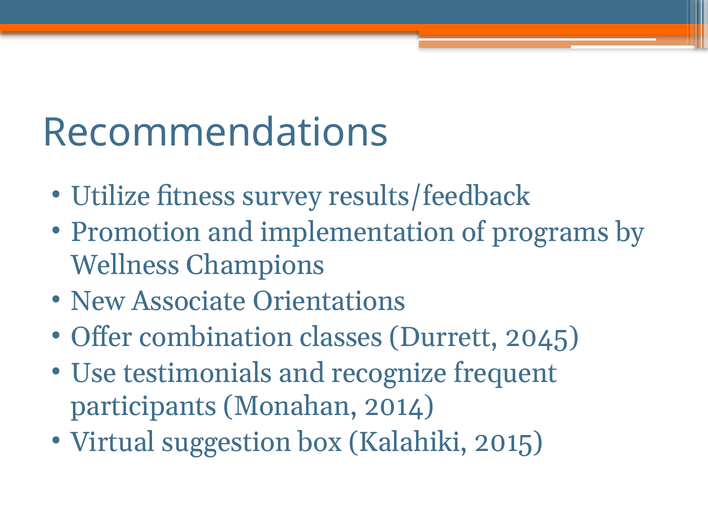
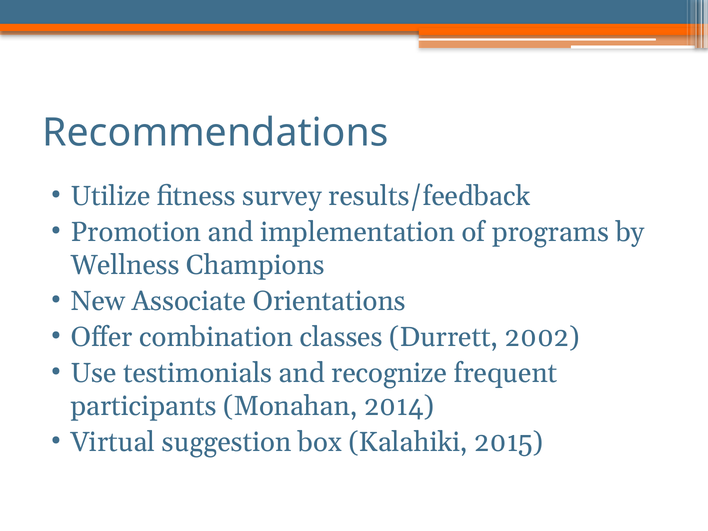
2045: 2045 -> 2002 (542, 337)
